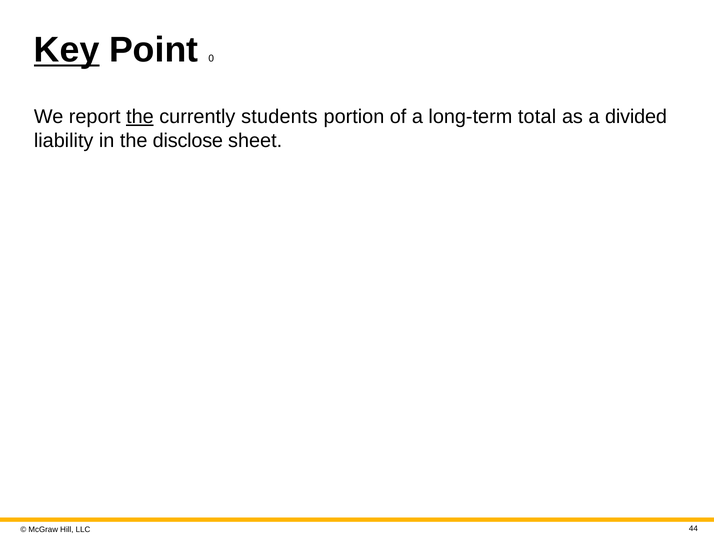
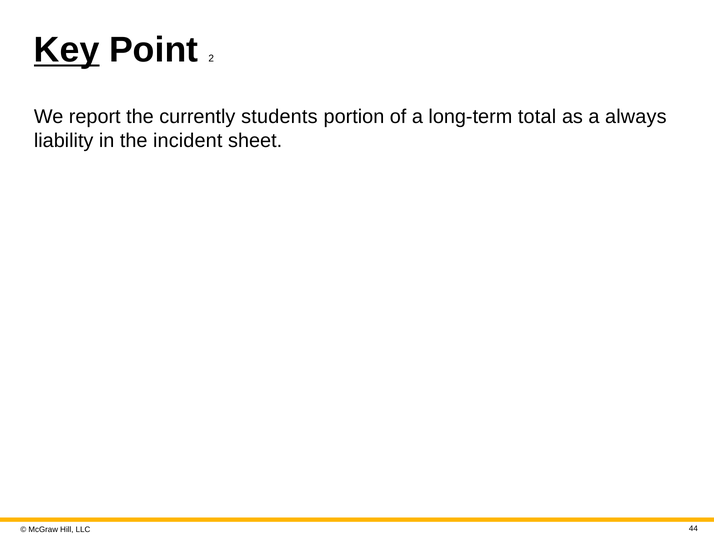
0: 0 -> 2 (211, 59)
the underline: present -> none (140, 117)
divided: divided -> always (636, 117)
disclose: disclose -> incident (188, 140)
